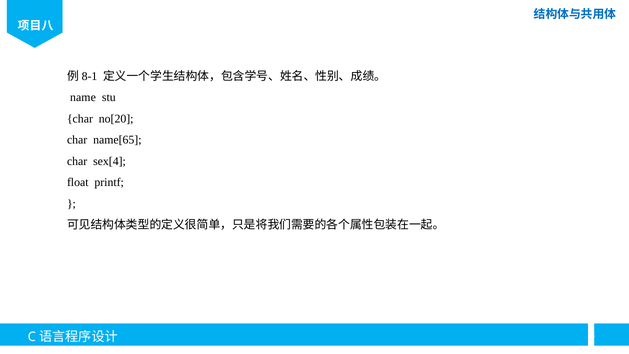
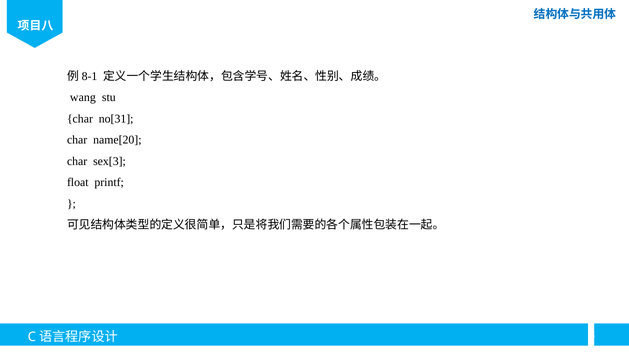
name: name -> wang (83, 98)
no[20: no[20 -> no[31 (116, 119)
name[65: name[65 -> name[20 (117, 140)
sex[4: sex[4 -> sex[3 (109, 161)
